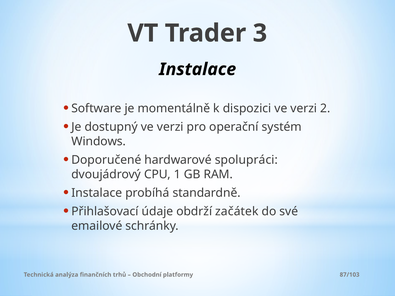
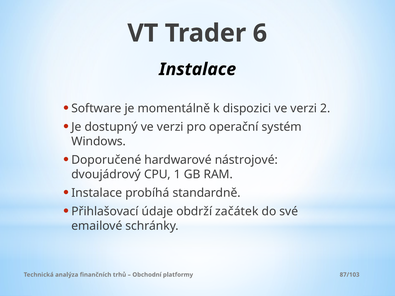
3: 3 -> 6 (260, 33)
spolupráci: spolupráci -> nástrojové (246, 160)
